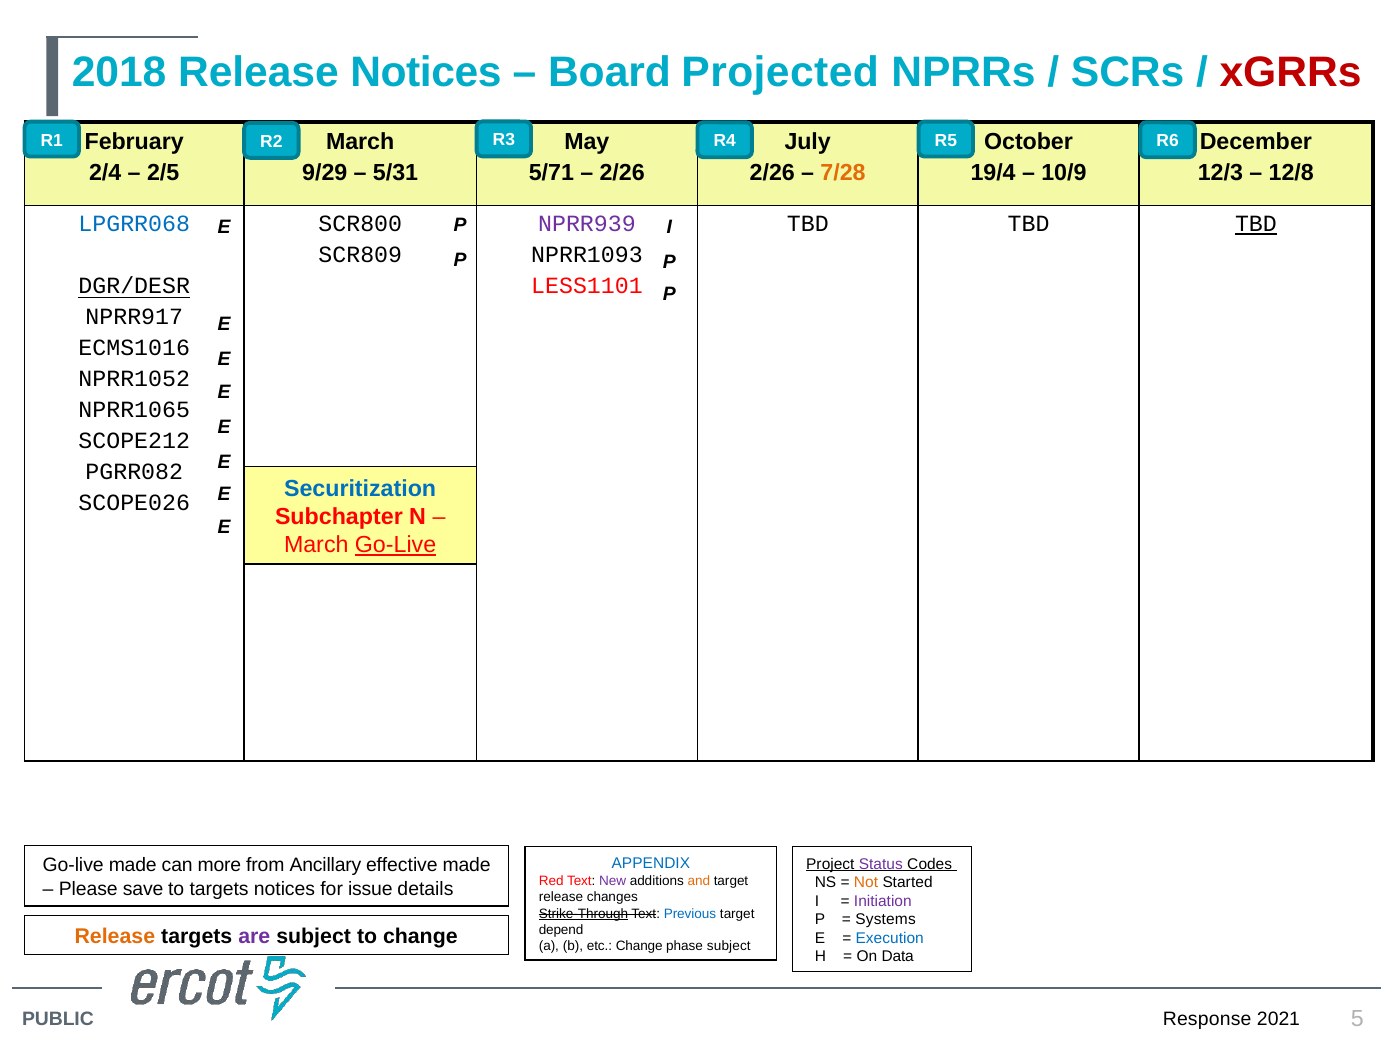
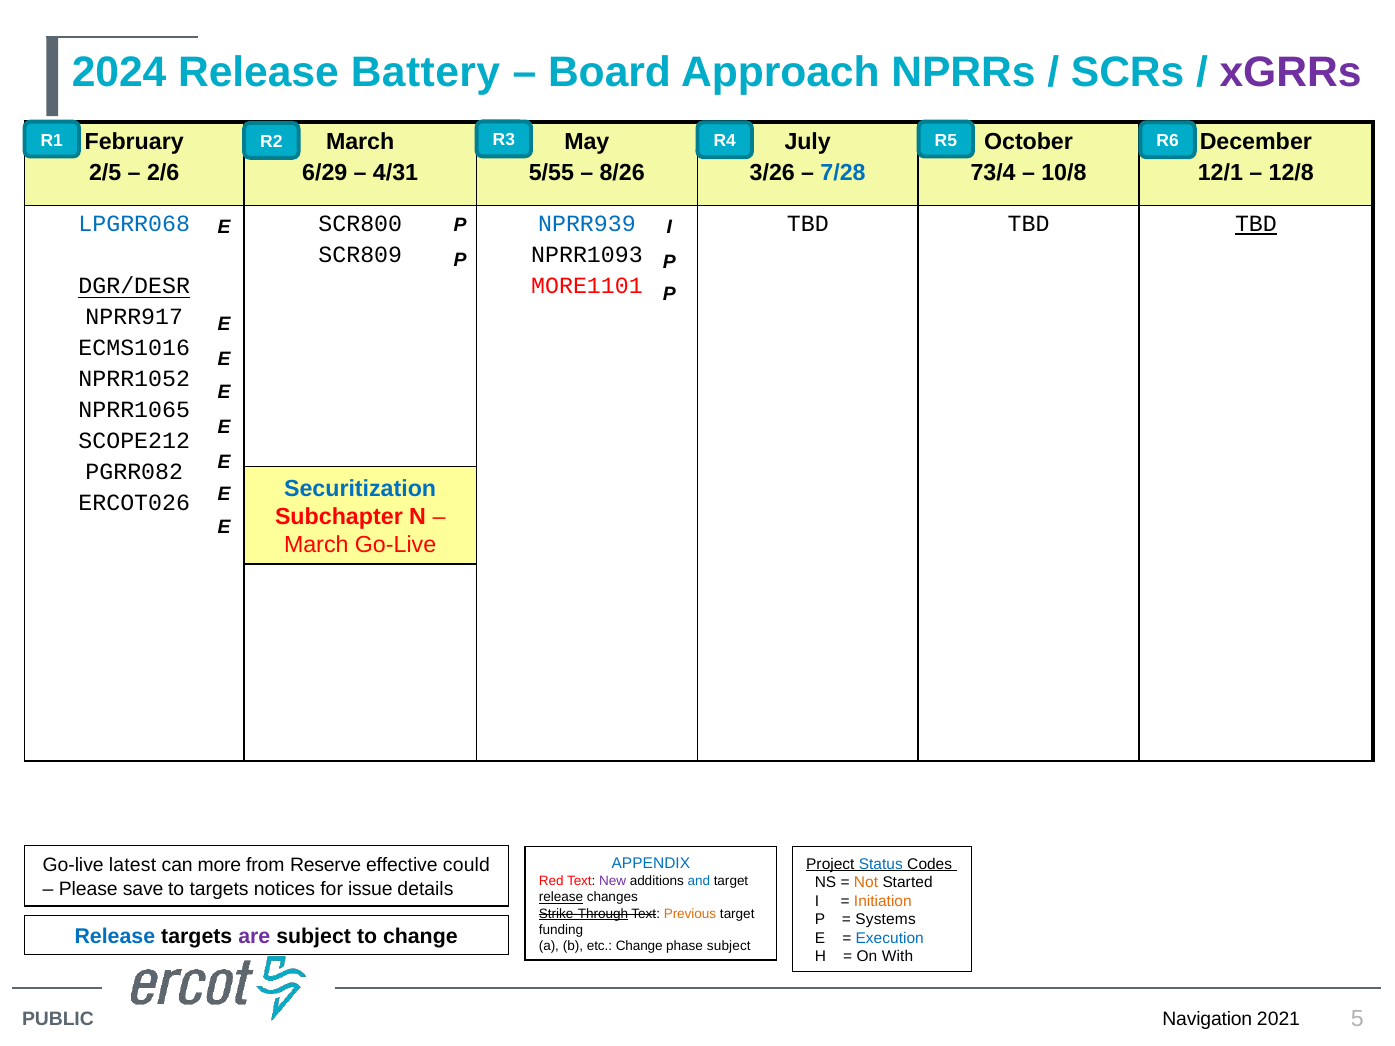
2018: 2018 -> 2024 (119, 73)
Release Notices: Notices -> Battery (425, 73)
Projected: Projected -> Approach (780, 73)
xGRRs colour: red -> purple (1291, 73)
2/4: 2/4 -> 2/5 (105, 173)
2/5: 2/5 -> 2/6 (163, 173)
9/29: 9/29 -> 6/29 (325, 173)
5/31: 5/31 -> 4/31 (396, 173)
5/71: 5/71 -> 5/55 (551, 173)
2/26: 2/26 -> 8/26 (622, 173)
2/26: 2/26 -> 3/26 (772, 173)
7/28 colour: orange -> blue (843, 173)
19/4: 19/4 -> 73/4 (993, 173)
10/9: 10/9 -> 10/8 (1064, 173)
12/3: 12/3 -> 12/1 (1220, 173)
NPRR939 colour: purple -> blue (587, 224)
LESS1101: LESS1101 -> MORE1101 (587, 286)
SCOPE026: SCOPE026 -> ERCOT026 (134, 502)
Go-Live underline: present -> none (396, 545)
Go-live made: made -> latest (133, 866)
Ancillary: Ancillary -> Reserve (326, 866)
effective made: made -> could (466, 866)
Status colour: purple -> blue (881, 864)
and colour: orange -> blue (699, 881)
release underline: none -> present (561, 897)
Initiation colour: purple -> orange (883, 901)
Previous colour: blue -> orange (690, 914)
depend: depend -> funding (561, 930)
Release colour: orange -> blue (115, 937)
Data: Data -> With (898, 957)
Response: Response -> Navigation (1207, 1020)
